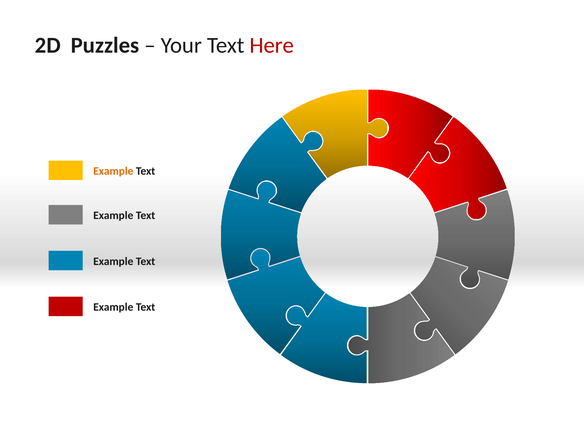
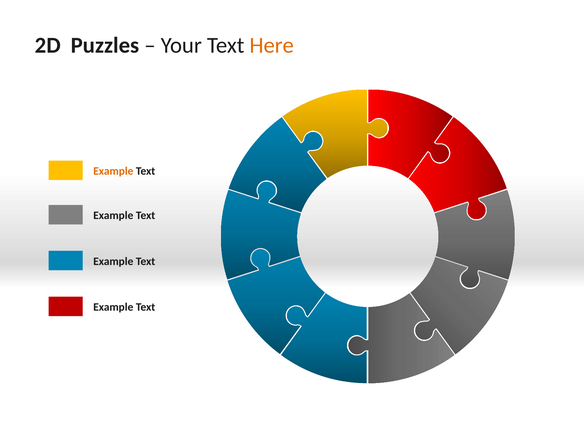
Here colour: red -> orange (272, 45)
